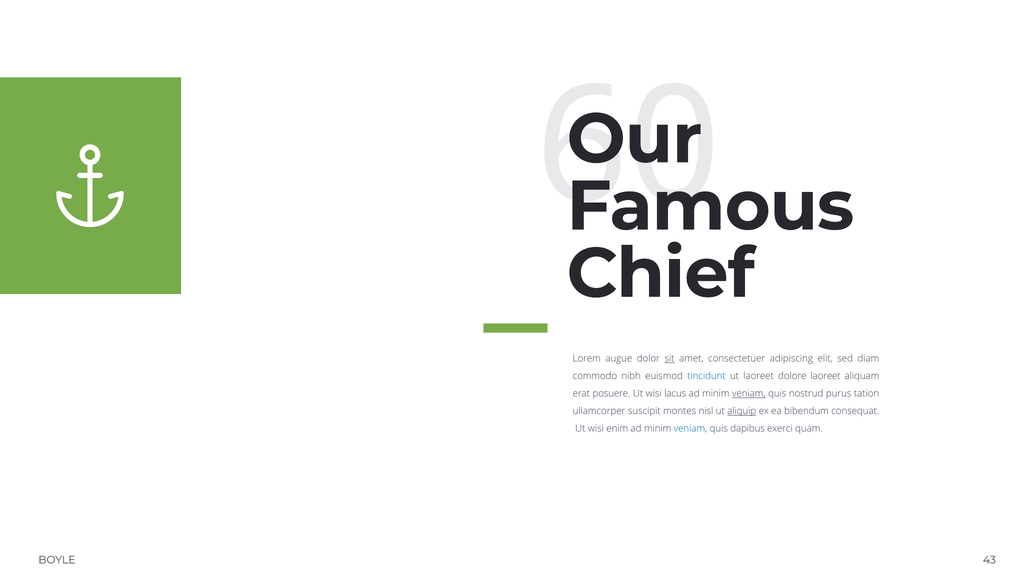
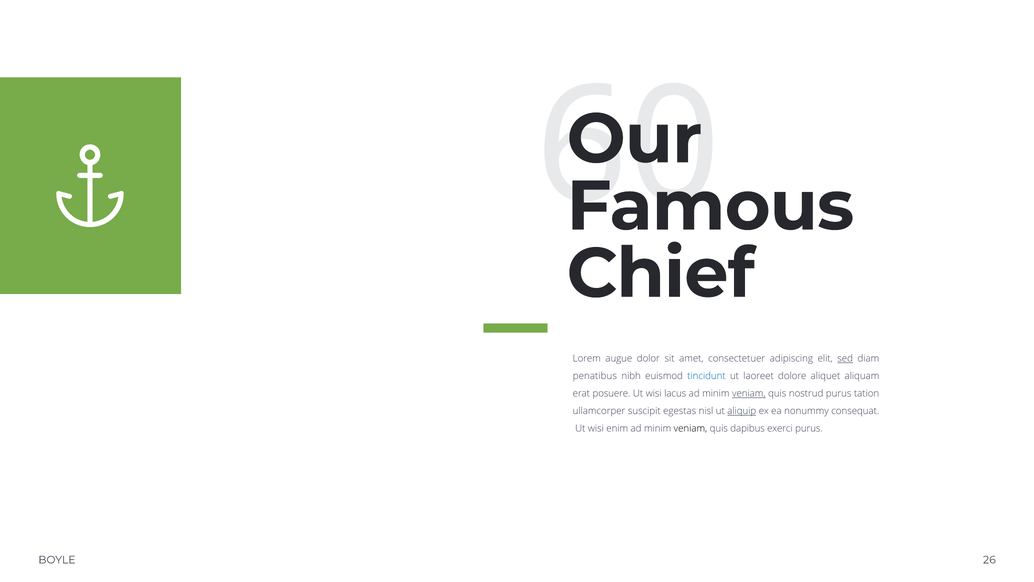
sit underline: present -> none (670, 358)
sed underline: none -> present (845, 358)
commodo: commodo -> penatibus (595, 376)
dolore laoreet: laoreet -> aliquet (825, 376)
montes: montes -> egestas (680, 411)
bibendum: bibendum -> nonummy (806, 411)
veniam colour: blue -> black (690, 428)
exerci quam: quam -> purus (809, 428)
43: 43 -> 26 (989, 559)
